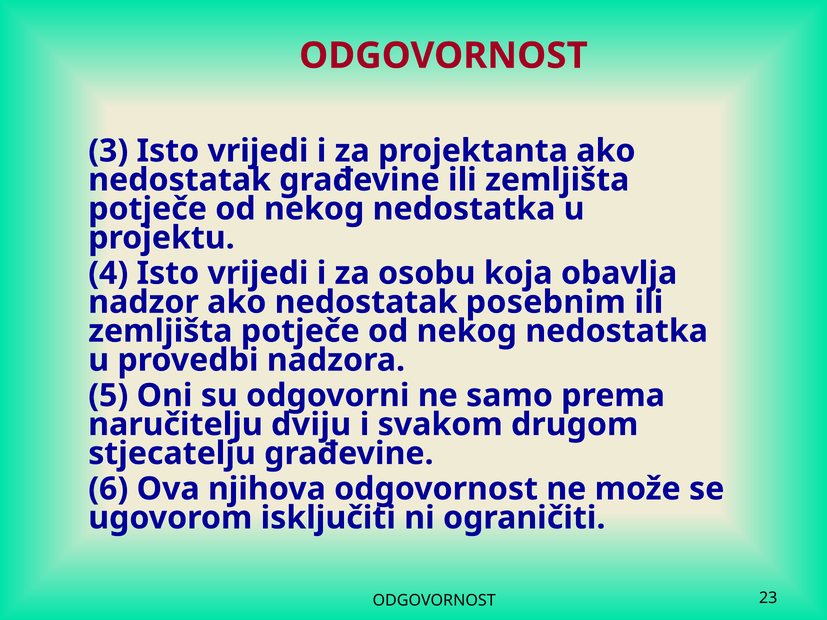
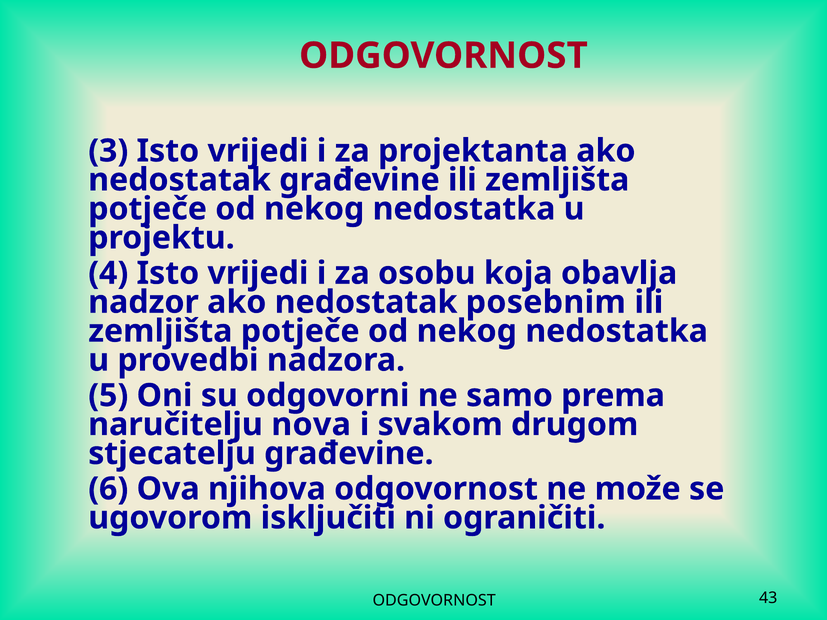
dviju: dviju -> nova (311, 425)
23: 23 -> 43 (768, 598)
